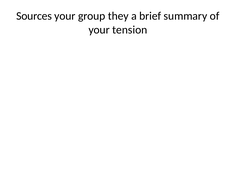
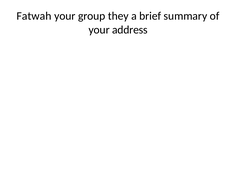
Sources: Sources -> Fatwah (34, 16)
tension: tension -> address (130, 30)
